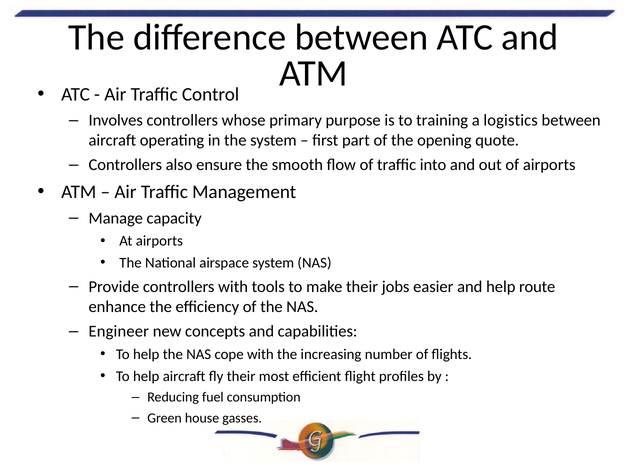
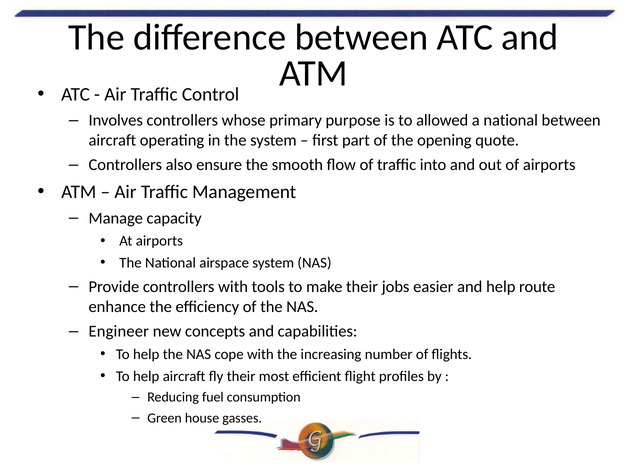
training: training -> allowed (442, 120)
a logistics: logistics -> national (511, 120)
